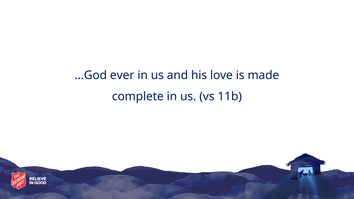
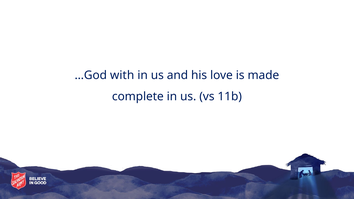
ever: ever -> with (122, 75)
